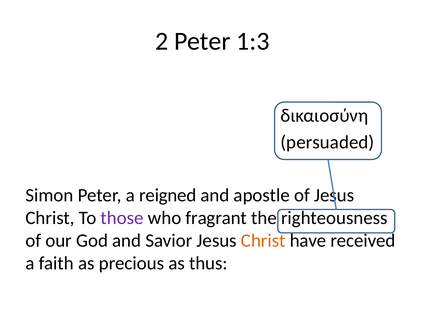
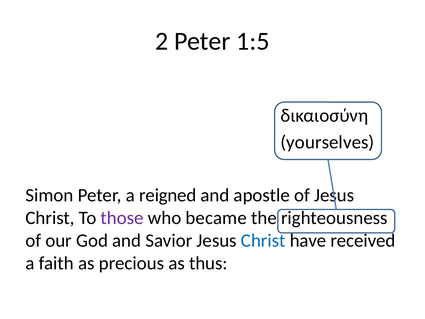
1:3: 1:3 -> 1:5 (253, 41)
persuaded: persuaded -> yourselves (327, 142)
fragrant: fragrant -> became (216, 218)
Christ colour: orange -> blue (263, 240)
